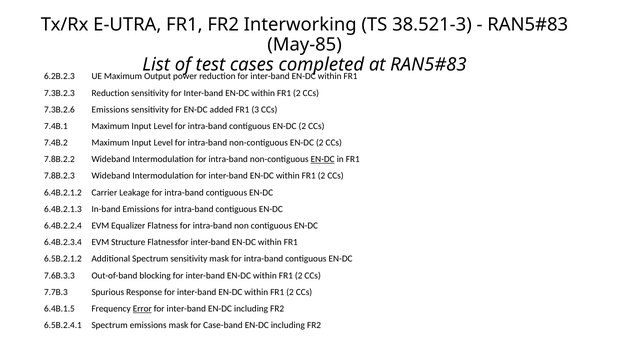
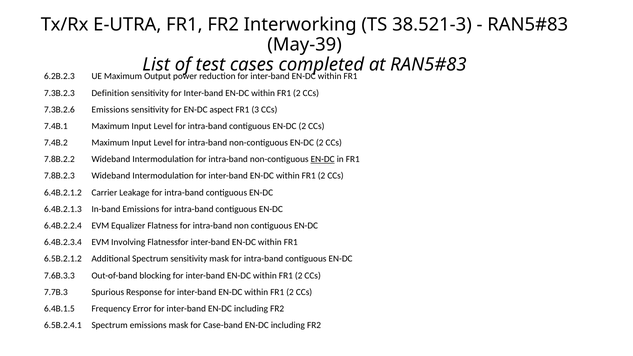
May-85: May-85 -> May-39 (305, 45)
7.3B.2.3 Reduction: Reduction -> Definition (110, 93)
added: added -> aspect (222, 110)
Structure: Structure -> Involving (128, 242)
Error underline: present -> none (142, 309)
